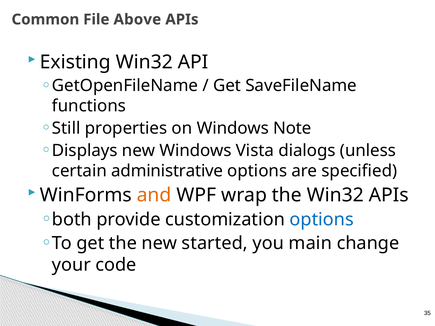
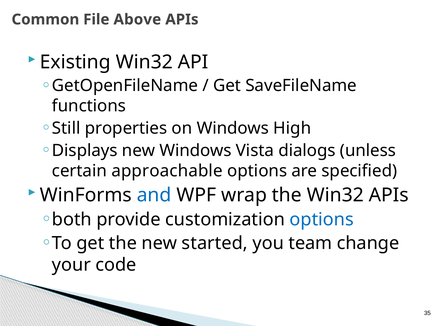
Note: Note -> High (292, 128)
administrative: administrative -> approachable (167, 171)
and colour: orange -> blue (154, 195)
main: main -> team (310, 243)
